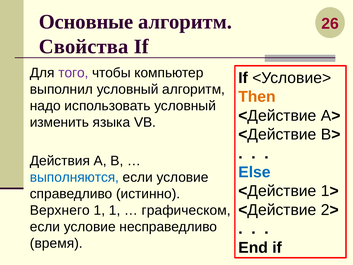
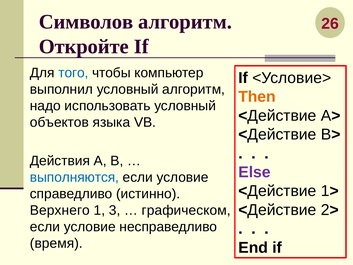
Основные: Основные -> Символов (86, 22)
Свойства: Свойства -> Откройте (84, 47)
того colour: purple -> blue (73, 73)
изменить: изменить -> объектов (59, 122)
Else colour: blue -> purple (254, 172)
1 1: 1 -> 3 (115, 210)
